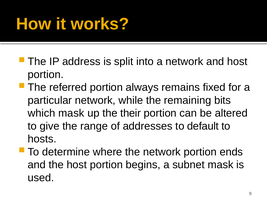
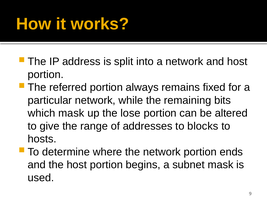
their: their -> lose (131, 113)
default: default -> blocks (203, 126)
